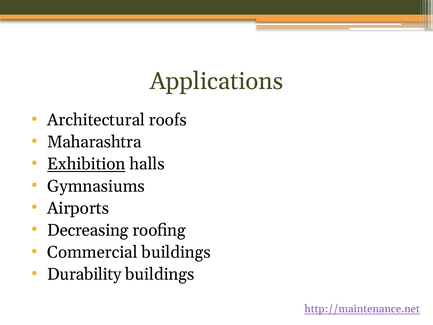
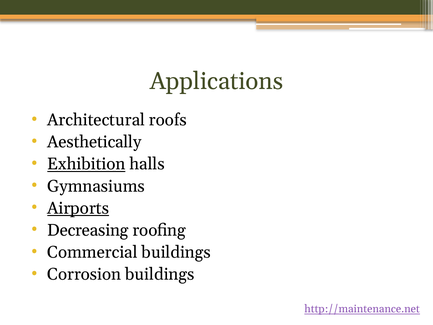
Maharashtra: Maharashtra -> Aesthetically (94, 142)
Airports underline: none -> present (78, 208)
Durability: Durability -> Corrosion (84, 274)
